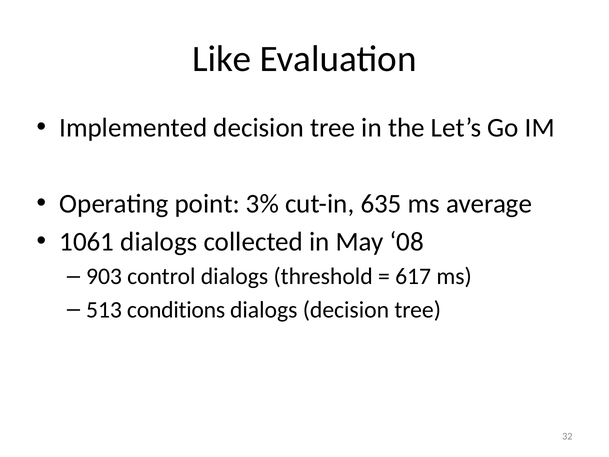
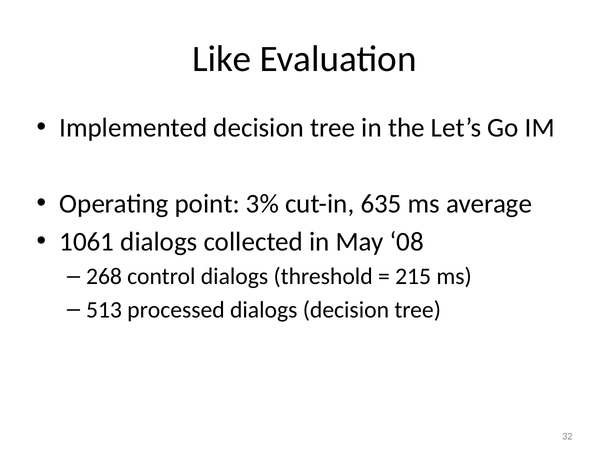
903: 903 -> 268 (104, 276)
617: 617 -> 215 (413, 276)
conditions: conditions -> processed (176, 310)
